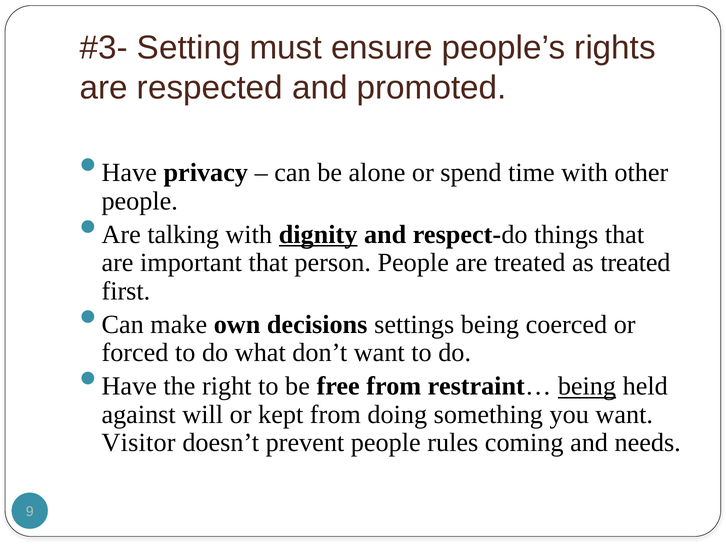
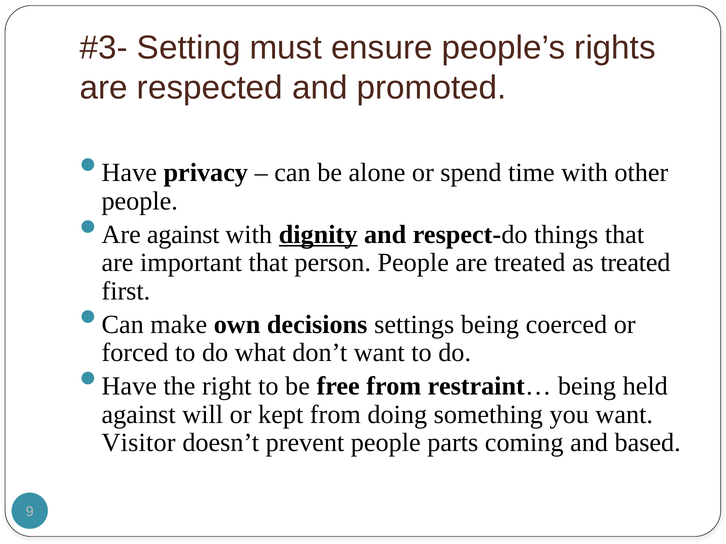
Are talking: talking -> against (183, 235)
being underline: present -> none (587, 387)
rules: rules -> parts (453, 443)
needs: needs -> based (648, 443)
